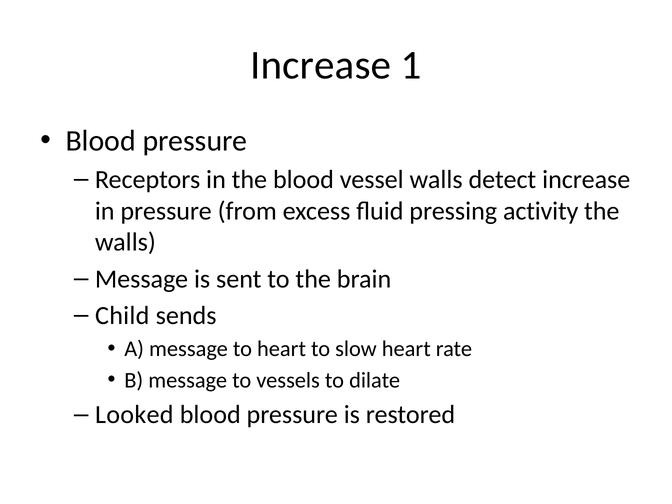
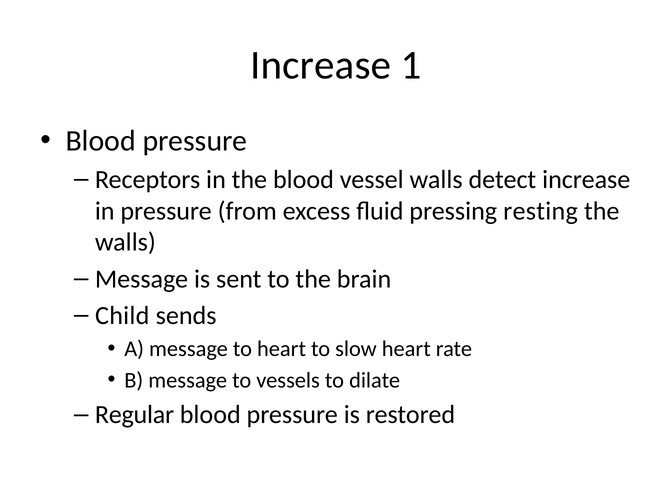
activity: activity -> resting (541, 211)
Looked: Looked -> Regular (135, 415)
